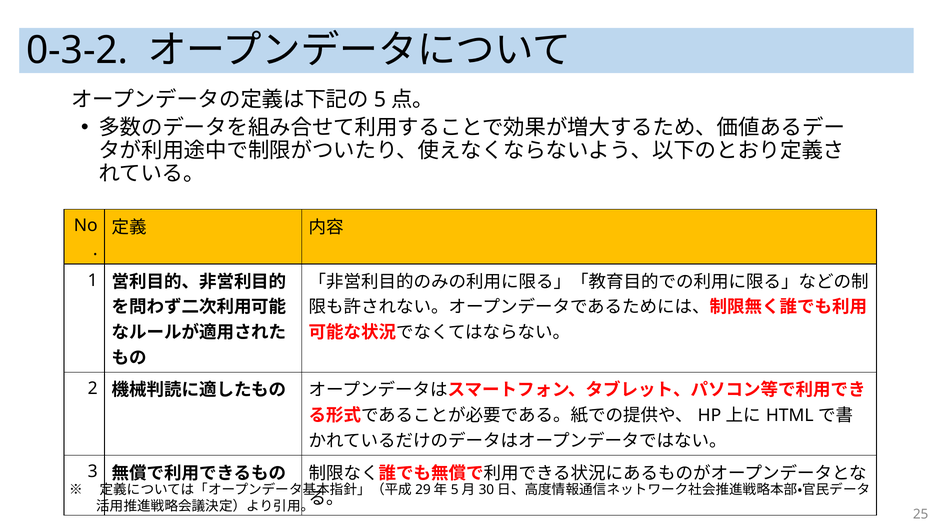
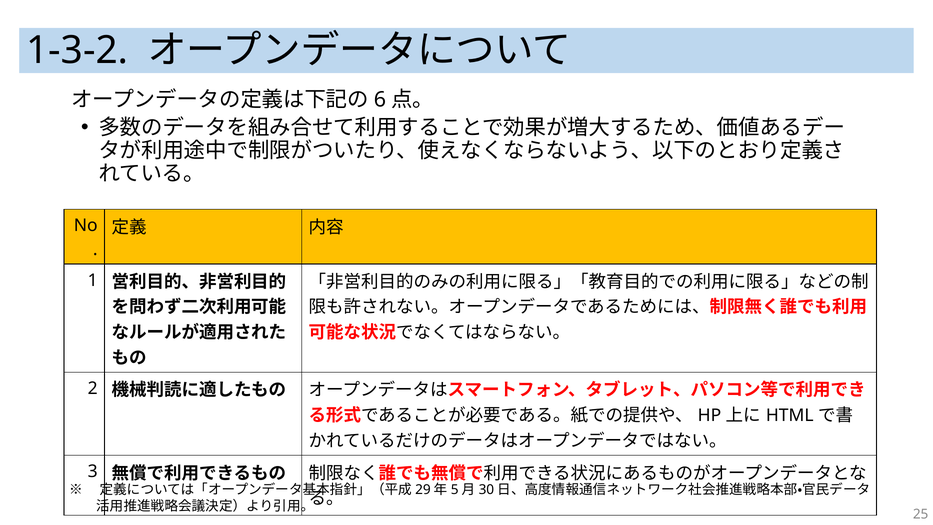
0-3-2: 0-3-2 -> 1-3-2 (77, 50)
5: 5 -> 6 (380, 100)
